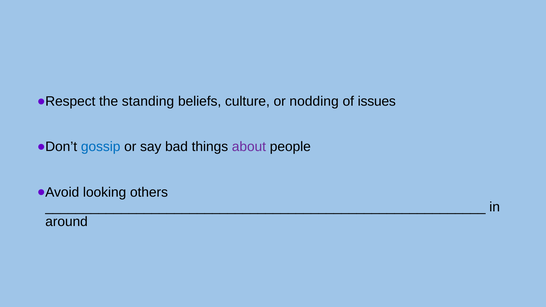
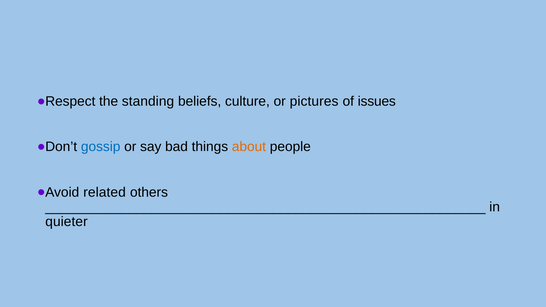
nodding: nodding -> pictures (314, 101)
about colour: purple -> orange (249, 147)
looking: looking -> related (105, 192)
around: around -> quieter (66, 222)
